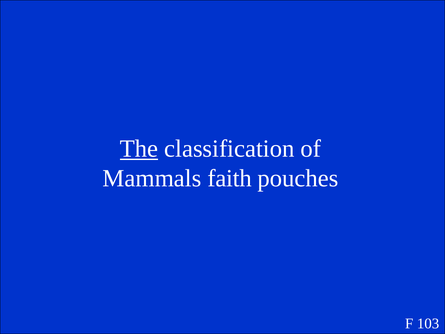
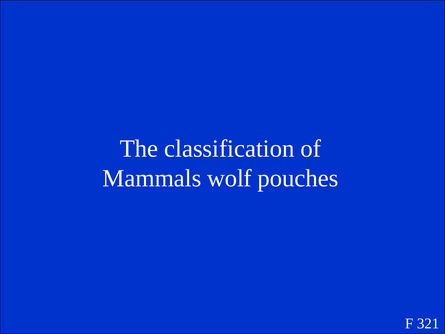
The underline: present -> none (139, 149)
faith: faith -> wolf (230, 178)
103: 103 -> 321 (428, 323)
